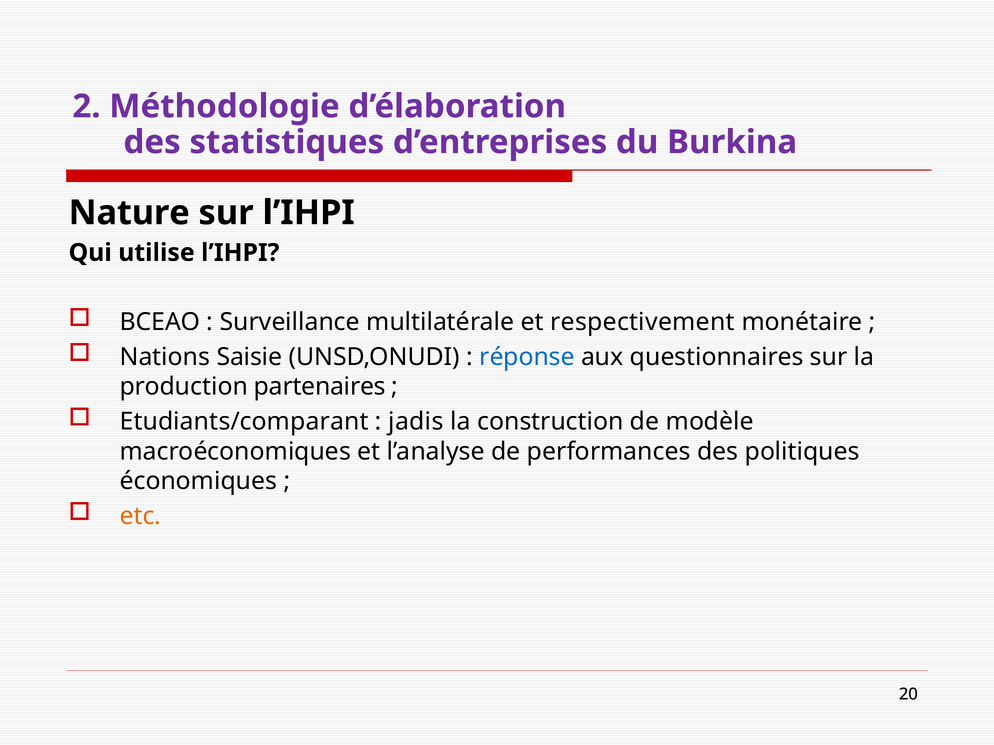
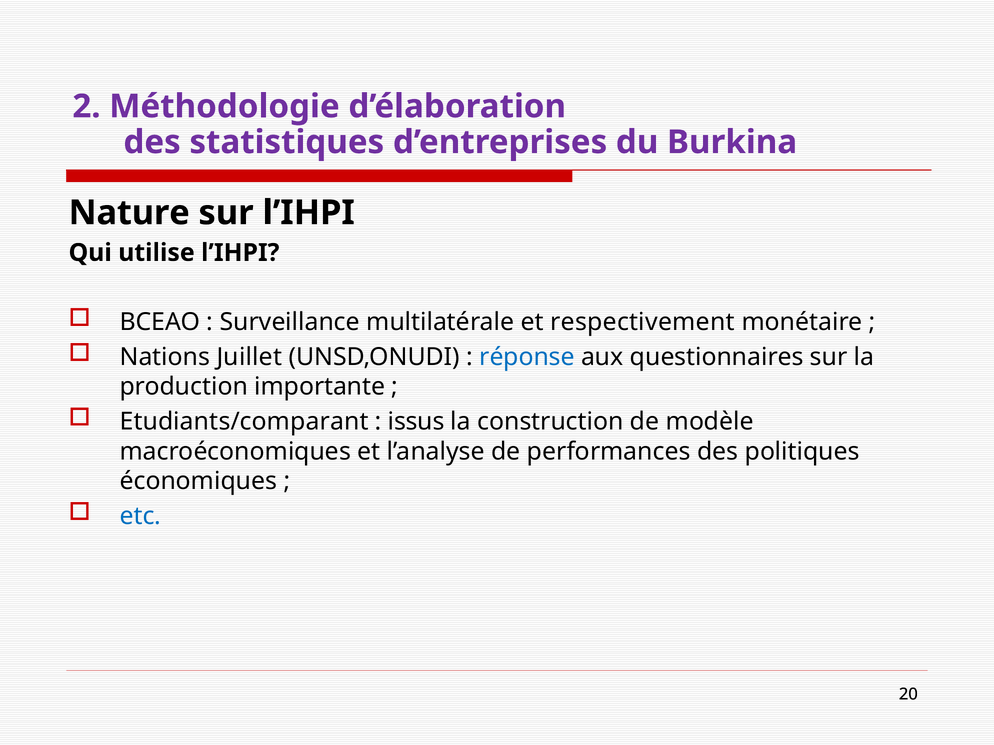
Saisie: Saisie -> Juillet (249, 357)
partenaires: partenaires -> importante (320, 387)
jadis: jadis -> issus (416, 422)
etc colour: orange -> blue (140, 516)
